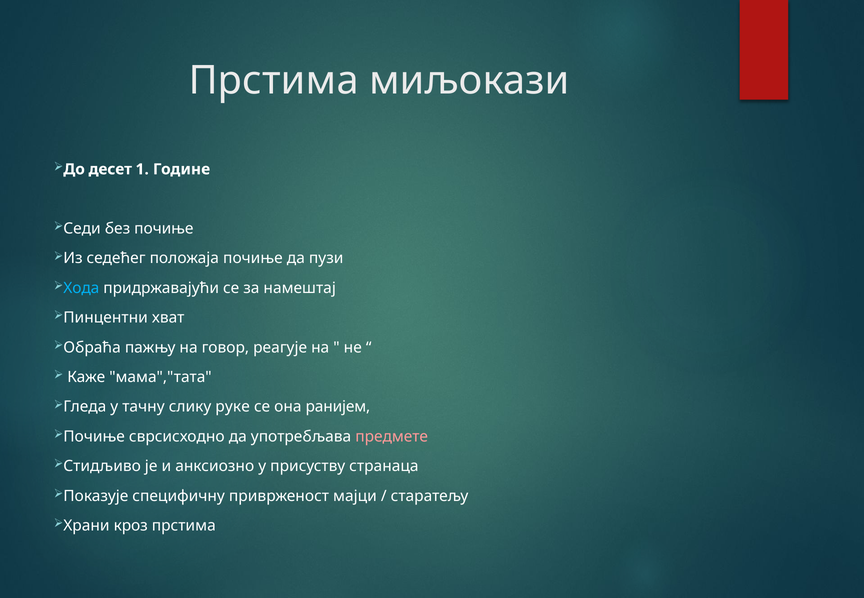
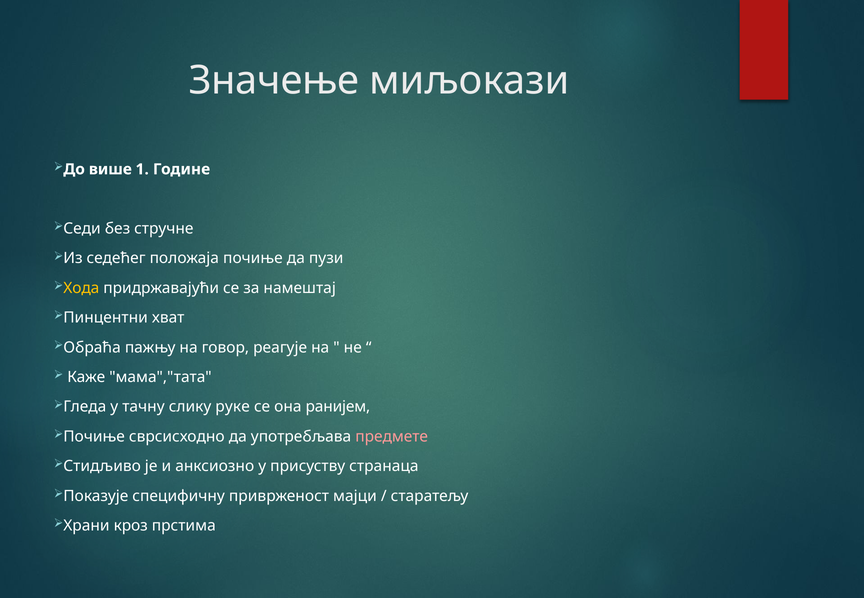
Прстима: Прстима -> Значење (274, 80)
десет: десет -> више (110, 169)
без почиње: почиње -> стручне (164, 229)
Хода colour: light blue -> yellow (81, 288)
